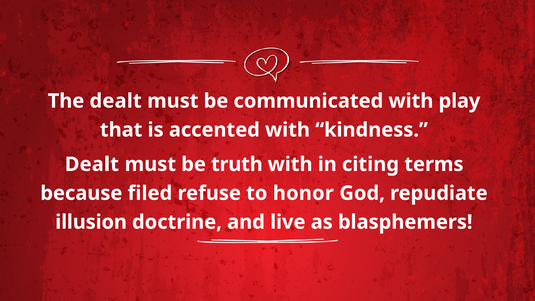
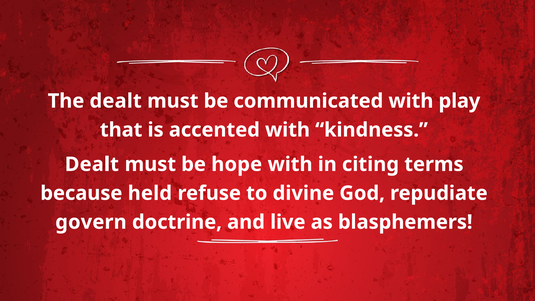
truth: truth -> hope (237, 164)
filed: filed -> held (150, 193)
honor: honor -> divine (303, 193)
illusion: illusion -> govern (91, 222)
